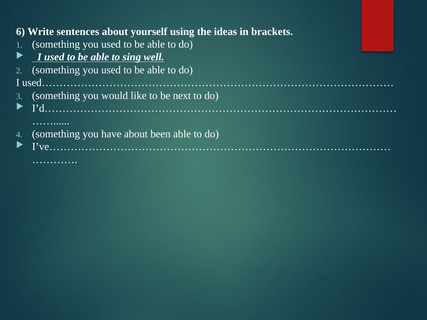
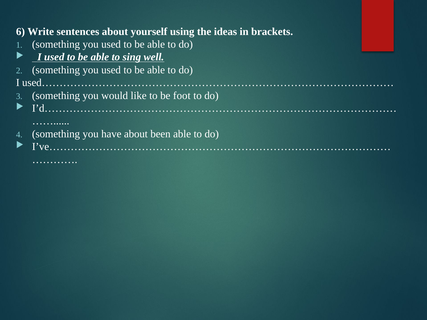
next: next -> foot (182, 96)
